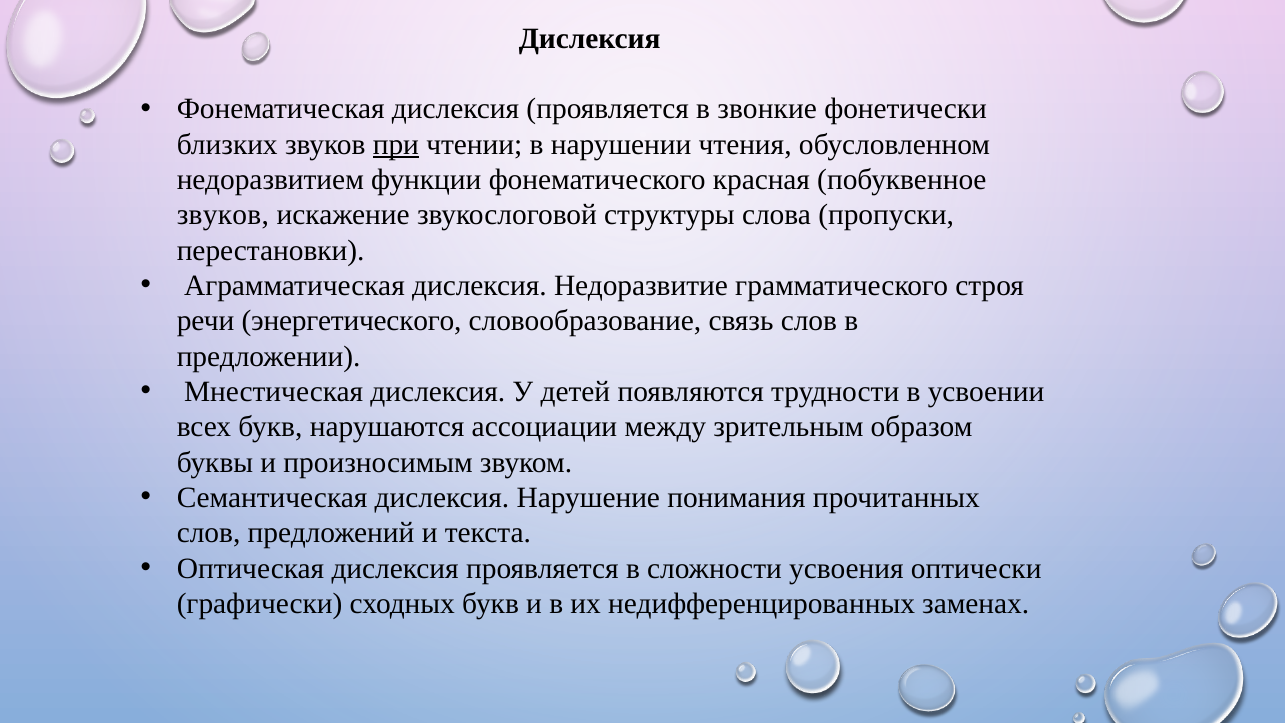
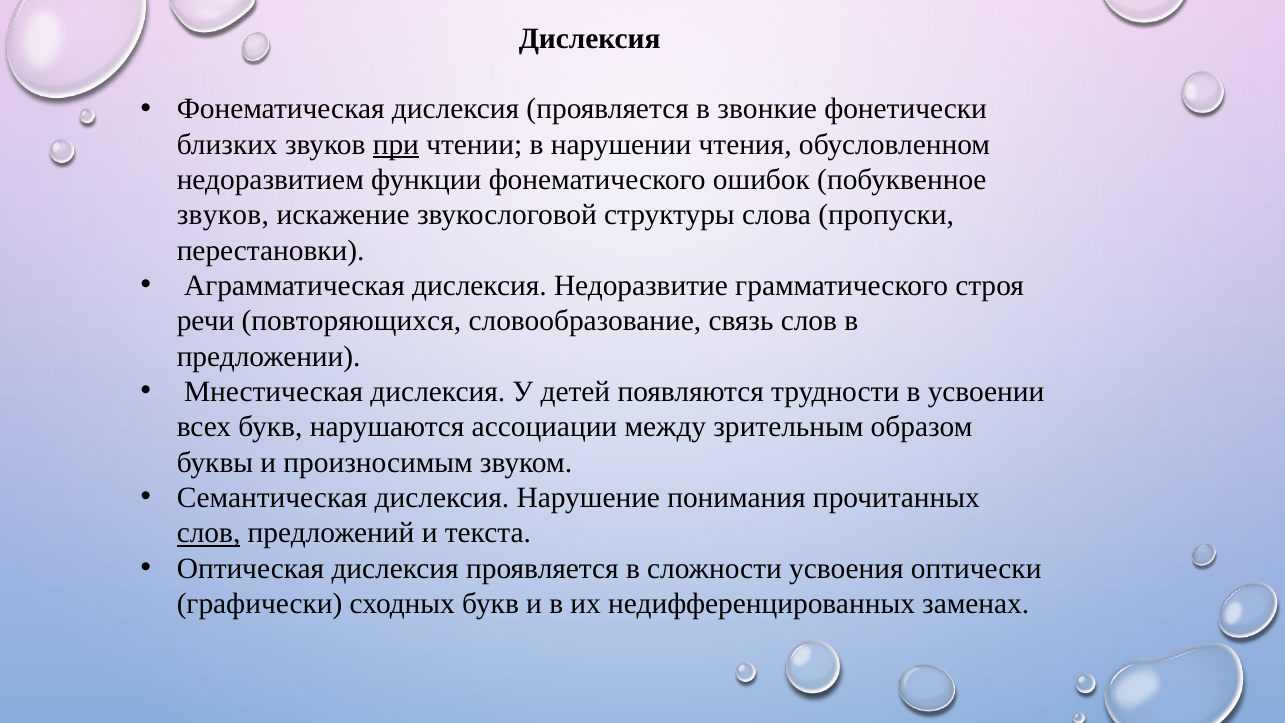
красная: красная -> ошибок (761, 180)
энергетического: энергетического -> повторяющихся (351, 321)
слов underline: none -> present (209, 533)
